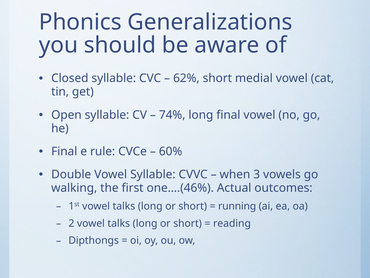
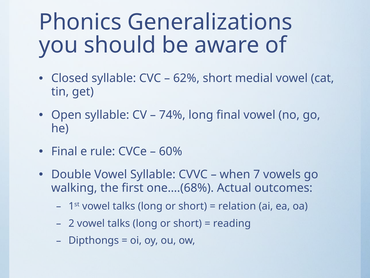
3: 3 -> 7 (257, 174)
one….(46%: one….(46% -> one….(68% (180, 188)
running: running -> relation (237, 206)
